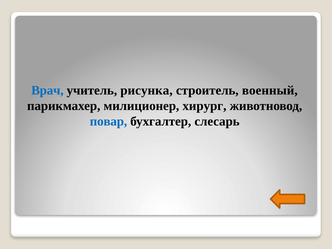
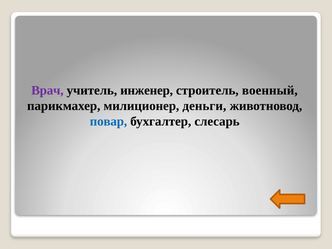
Врач colour: blue -> purple (47, 90)
рисунка: рисунка -> инженер (147, 90)
хирург: хирург -> деньги (204, 106)
